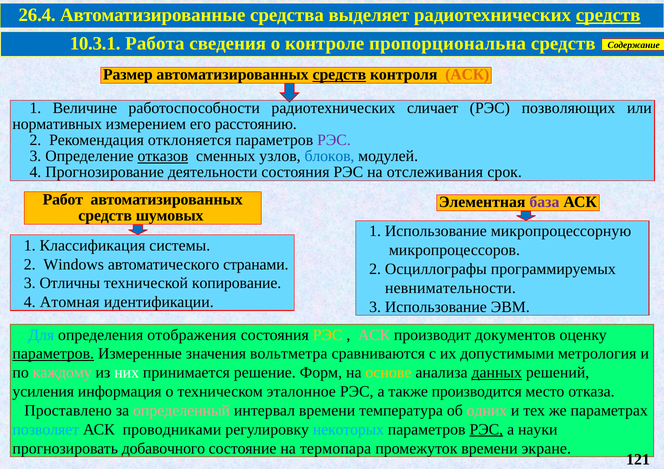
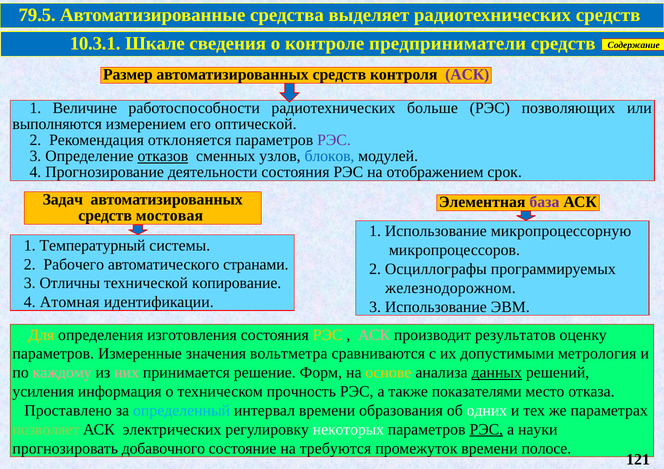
26.4: 26.4 -> 79.5 (37, 15)
средств underline: present -> none (608, 15)
Работа: Работа -> Шкале (155, 43)
пропорциональна: пропорциональна -> предприниматели (448, 43)
средств underline: present -> none (339, 75)
АСК colour: orange -> purple (467, 75)
сличает: сличает -> больше (433, 108)
нормативных: нормативных -> выполняются (57, 124)
расстоянию: расстоянию -> оптической (256, 124)
отслеживания: отслеживания -> отображением (435, 173)
Работ: Работ -> Задач (63, 200)
шумовых: шумовых -> мостовая (169, 216)
Классификация: Классификация -> Температурный (93, 246)
Windows: Windows -> Рабочего (74, 265)
невнимательности: невнимательности -> железнодорожном (450, 288)
Для colour: light blue -> yellow (41, 335)
отображения: отображения -> изготовления (192, 335)
документов: документов -> результатов (515, 335)
параметров underline: present -> none (53, 354)
них colour: white -> pink (127, 373)
эталонное: эталонное -> прочность (301, 392)
производится: производится -> показателями (477, 392)
определенный colour: pink -> light blue (182, 411)
температура: температура -> образования (401, 411)
одних colour: pink -> white (487, 411)
позволяет colour: light blue -> light green (46, 430)
проводниками: проводниками -> электрических (172, 430)
некоторых colour: light blue -> white (348, 430)
термопара: термопара -> требуются (336, 449)
экране: экране -> полосе (546, 449)
